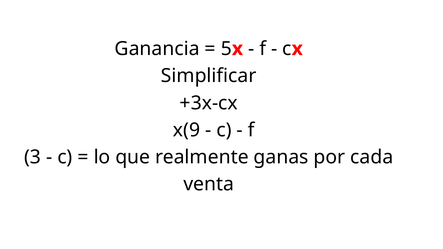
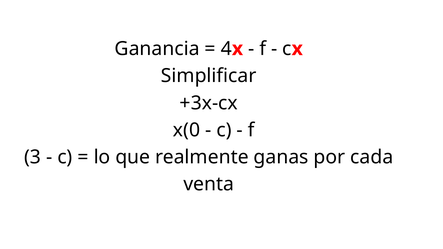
5: 5 -> 4 (226, 49)
x(9: x(9 -> x(0 (187, 130)
